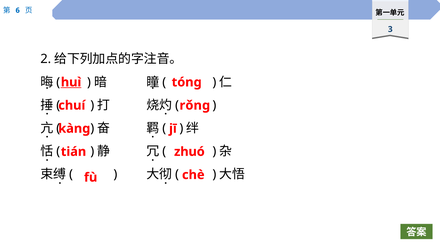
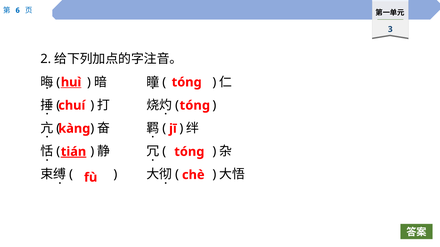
rǒng: rǒng -> tóng (195, 106)
tián underline: none -> present (74, 152)
zhuó: zhuó -> tóng (189, 152)
